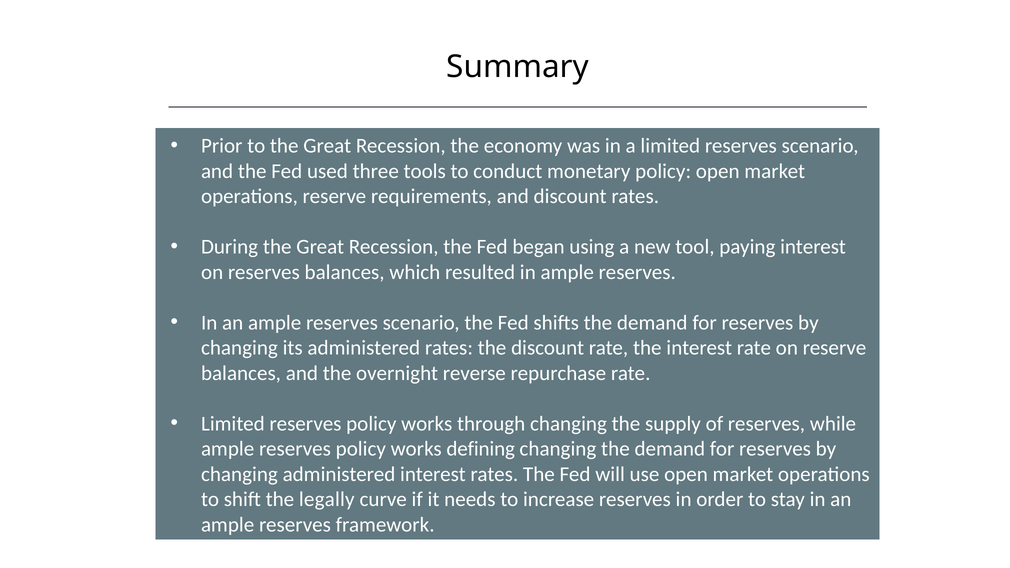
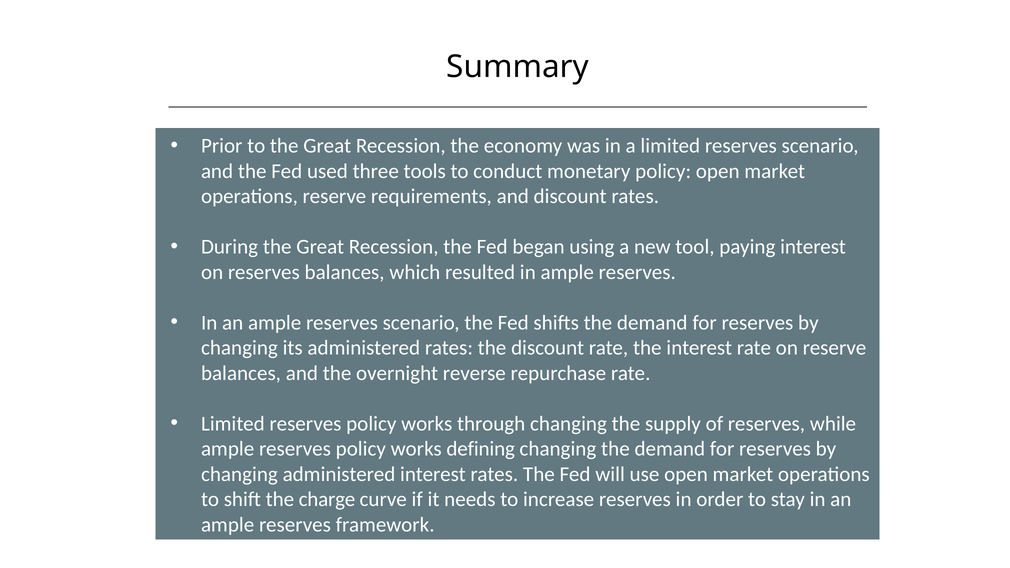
legally: legally -> charge (327, 499)
